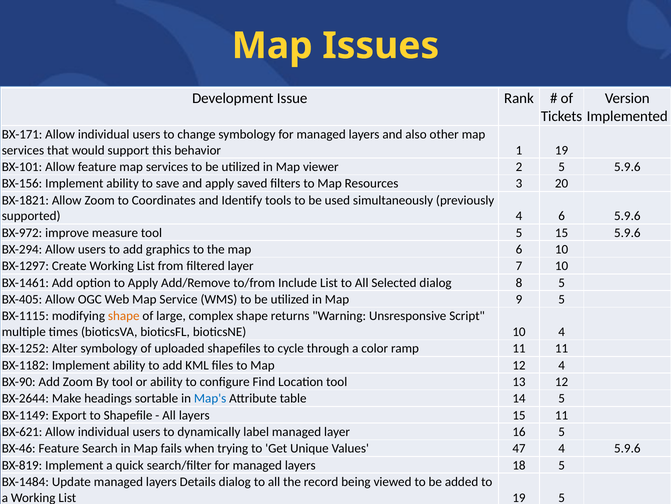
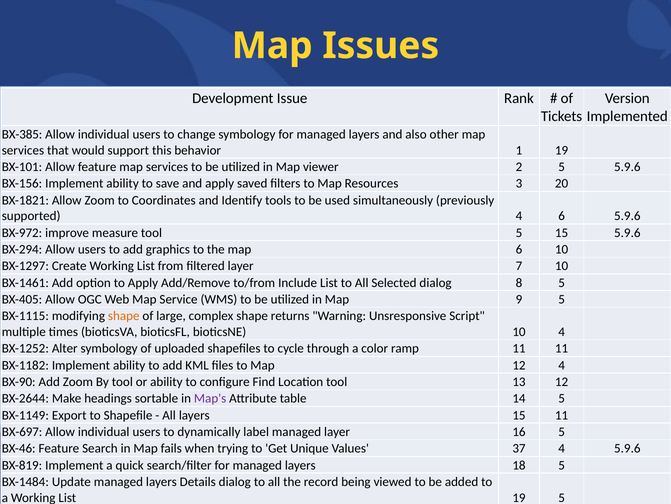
BX-171: BX-171 -> BX-385 (22, 134)
Map's colour: blue -> purple (210, 398)
BX-621: BX-621 -> BX-697 (22, 431)
47: 47 -> 37 (519, 448)
